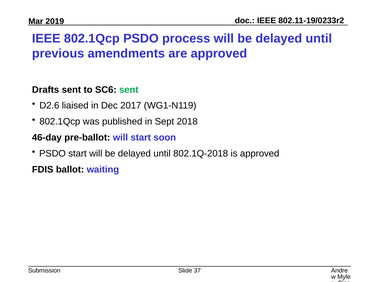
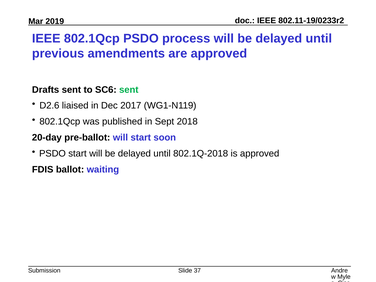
46-day: 46-day -> 20-day (47, 138)
